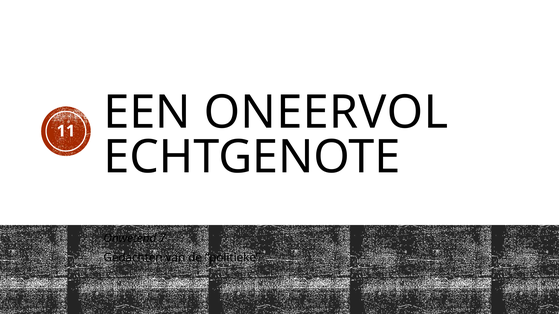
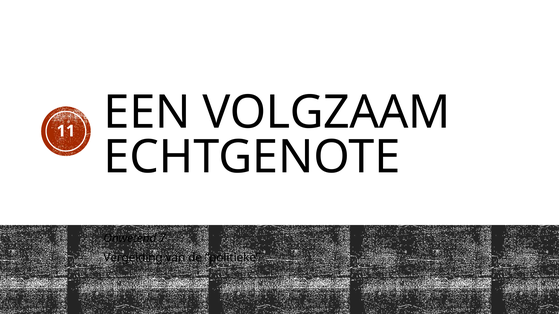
ONEERVOL: ONEERVOL -> VOLGZAAM (326, 113)
Gedachten: Gedachten -> Vergelding (133, 258)
